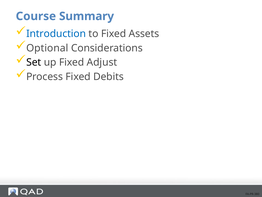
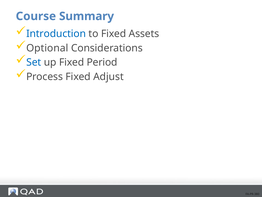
Set colour: black -> blue (34, 62)
Adjust: Adjust -> Period (102, 62)
Debits: Debits -> Adjust (108, 77)
